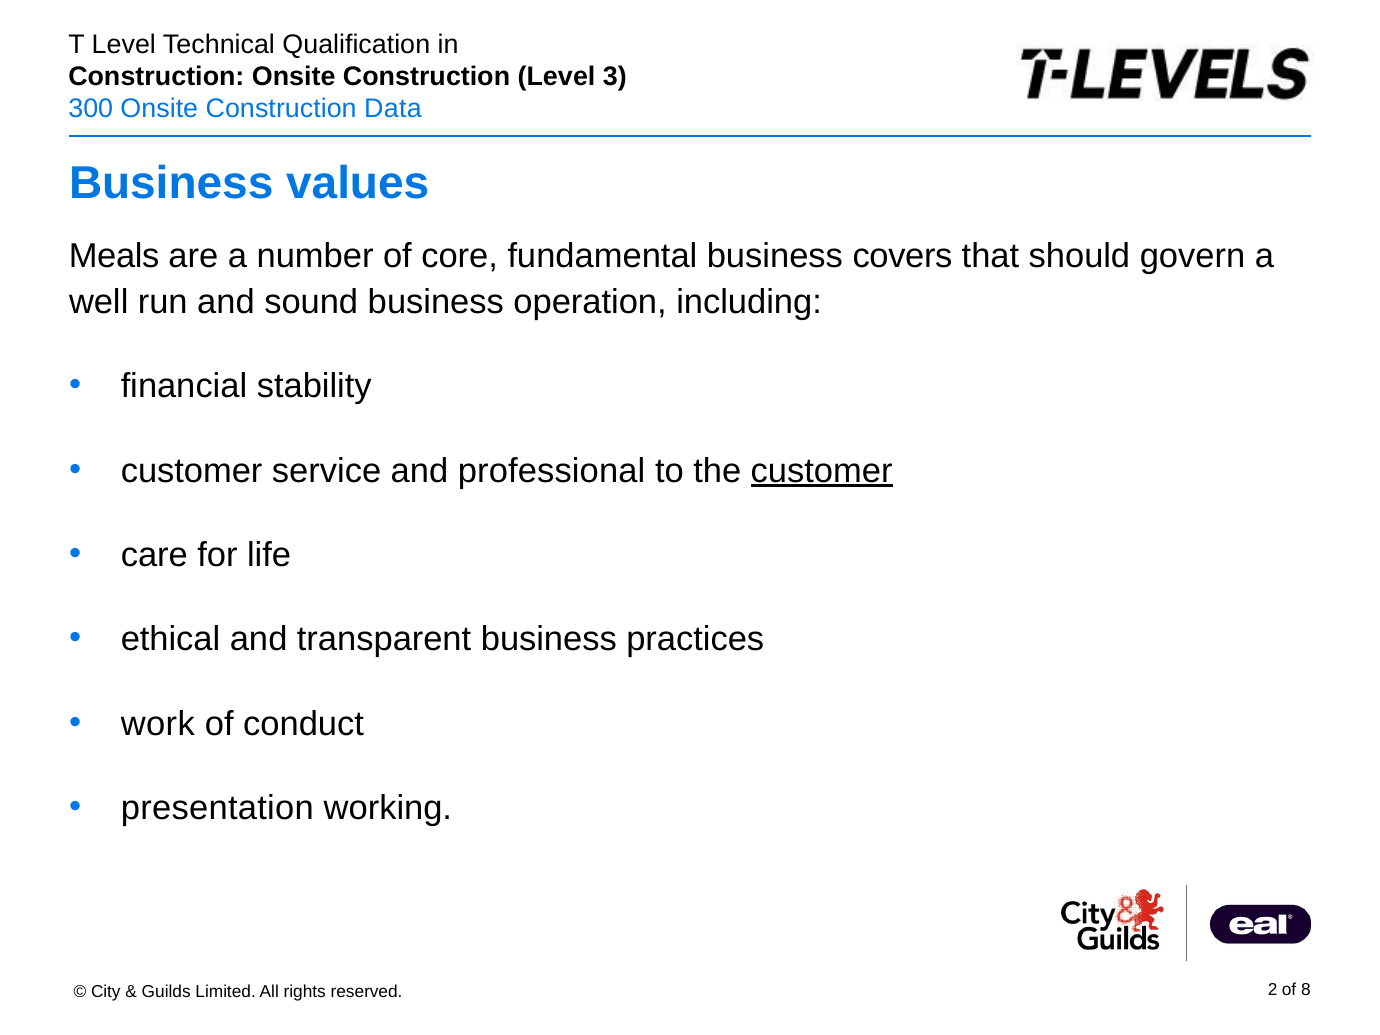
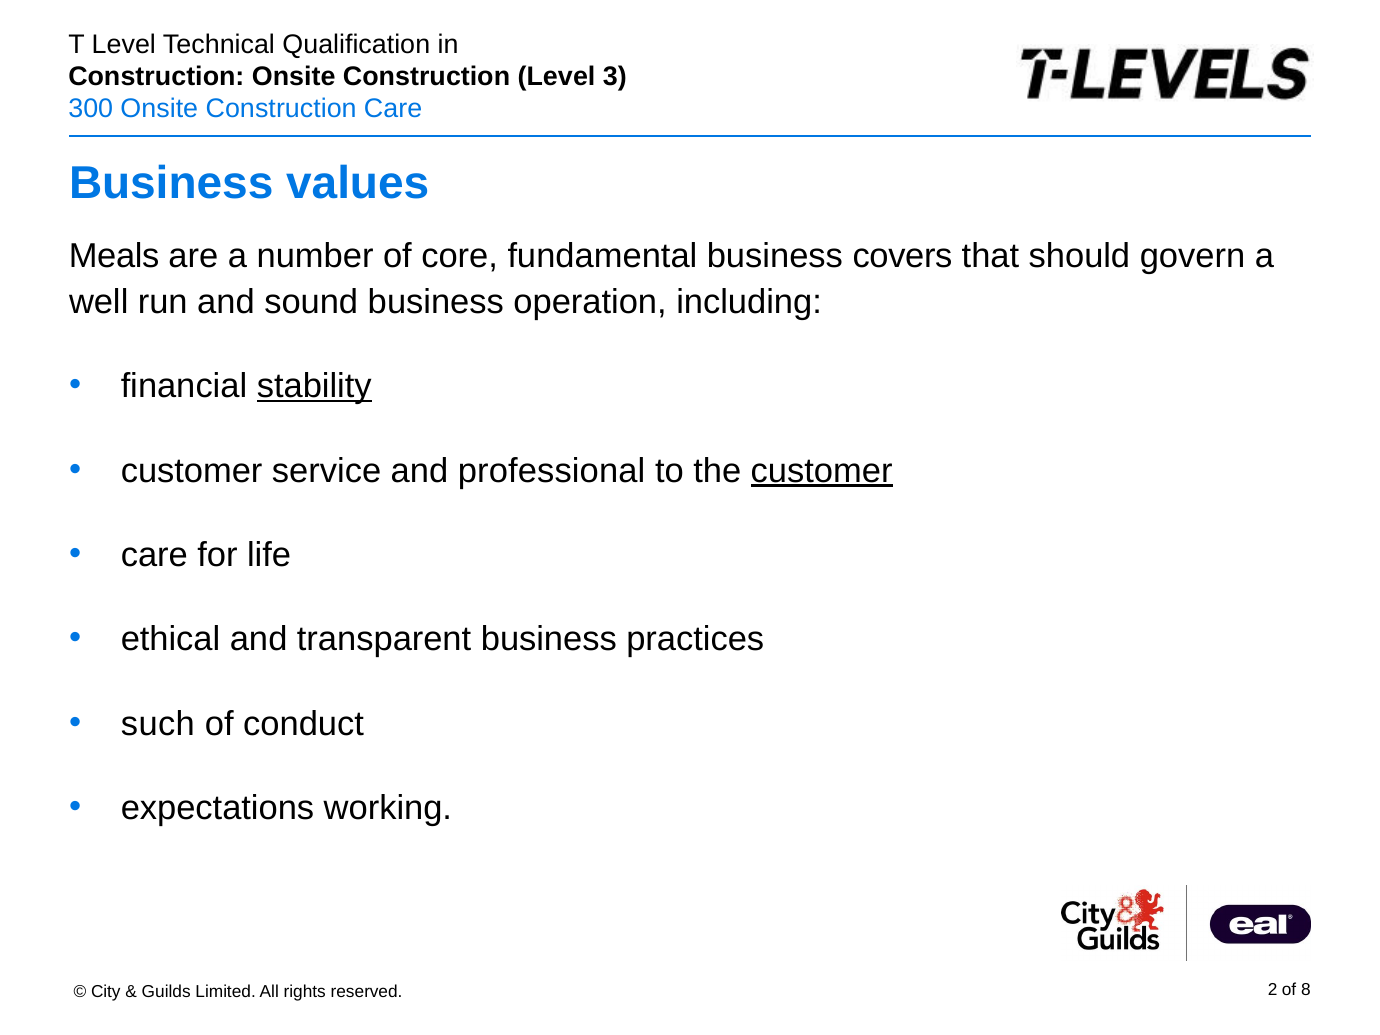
Data: Data -> Care (393, 109)
stability underline: none -> present (314, 386)
work: work -> such (158, 724)
presentation: presentation -> expectations (217, 808)
